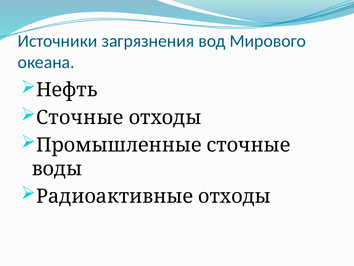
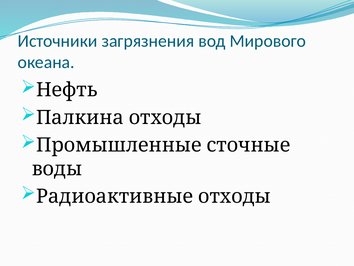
Сточные: Сточные -> Палкина (80, 117)
